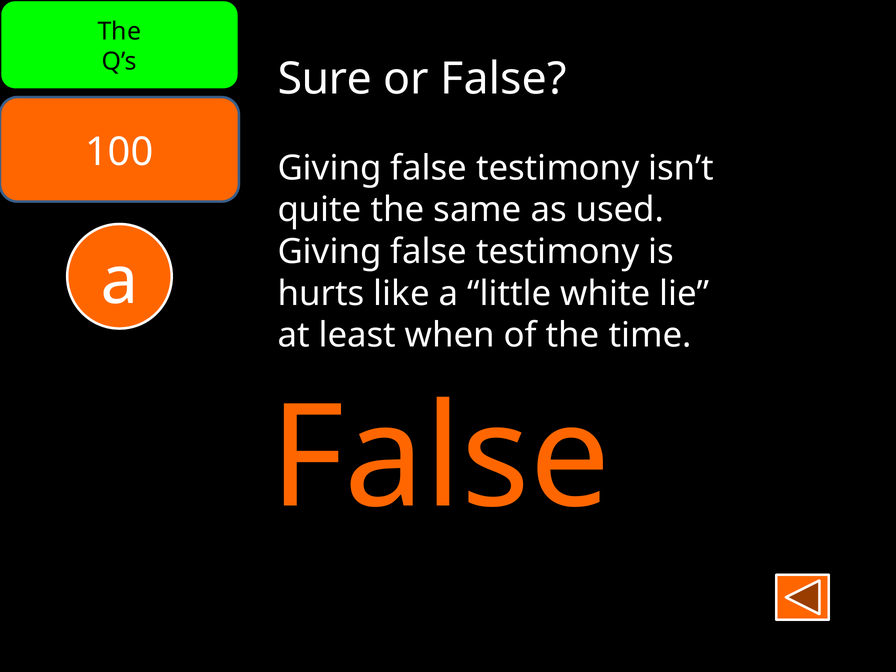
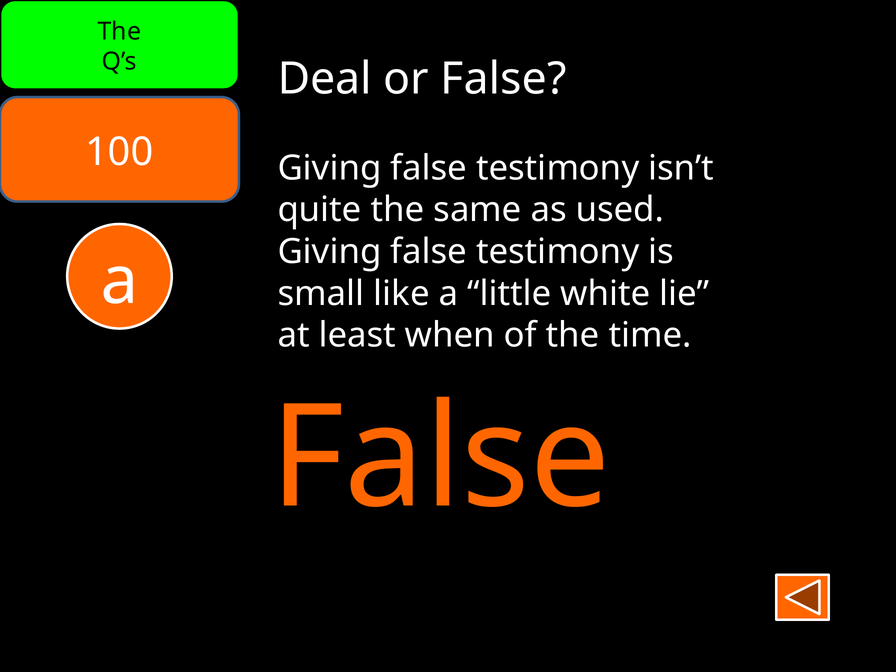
Sure: Sure -> Deal (325, 79)
hurts: hurts -> small (321, 294)
